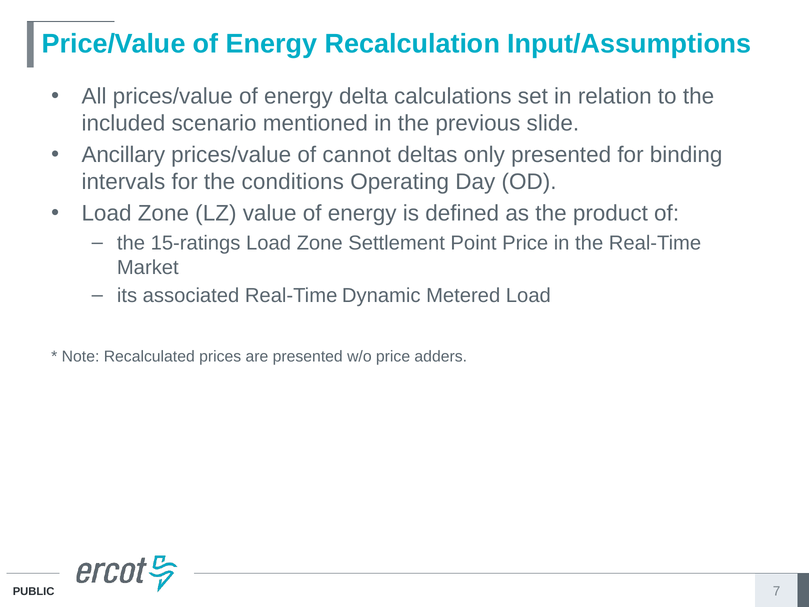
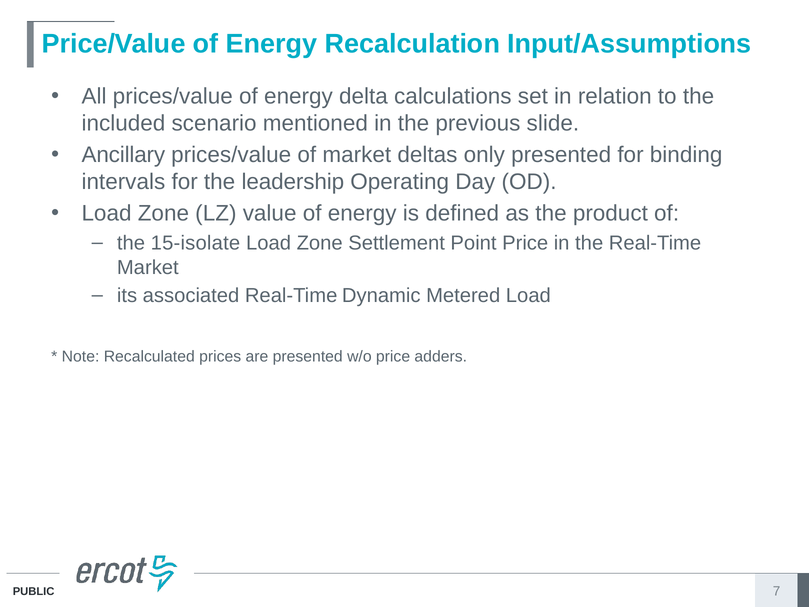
of cannot: cannot -> market (357, 155)
conditions: conditions -> leadership (293, 182)
15-ratings: 15-ratings -> 15-isolate (195, 243)
